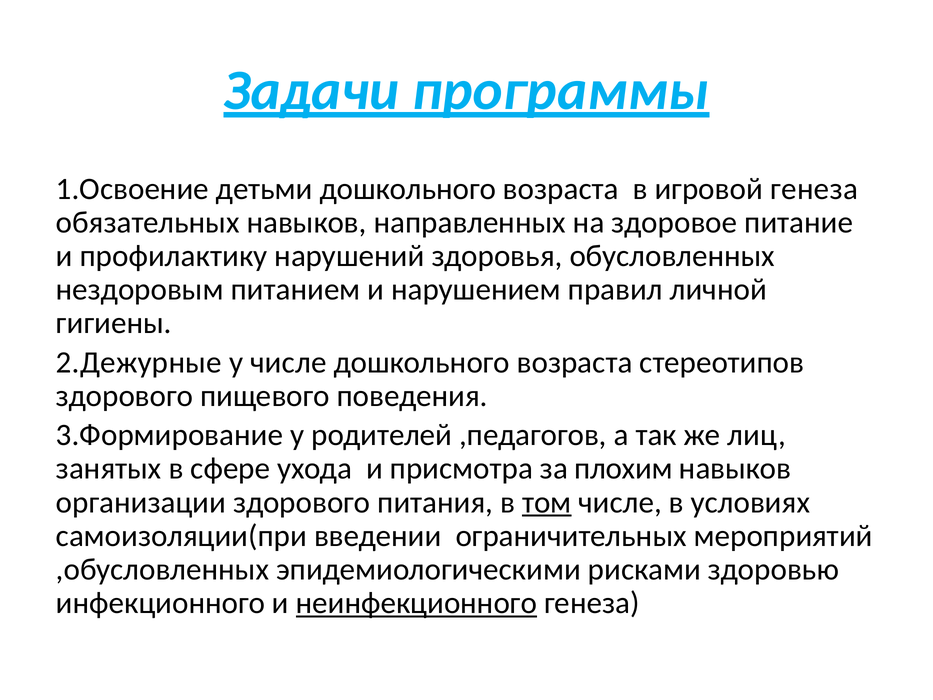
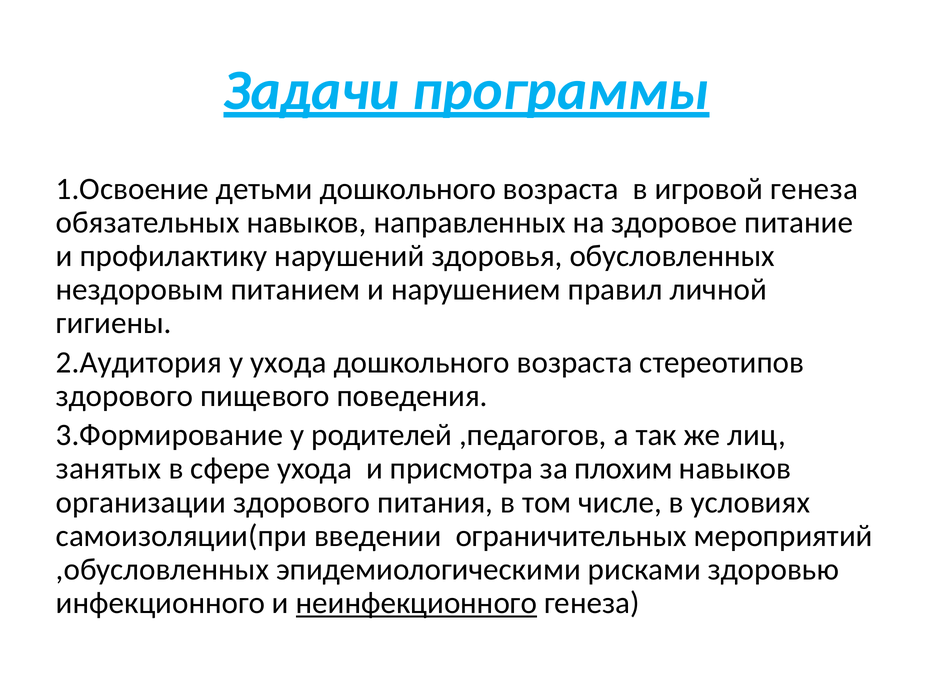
2.Дежурные: 2.Дежурные -> 2.Аудитория (139, 362)
у числе: числе -> ухода (288, 362)
том underline: present -> none (547, 502)
